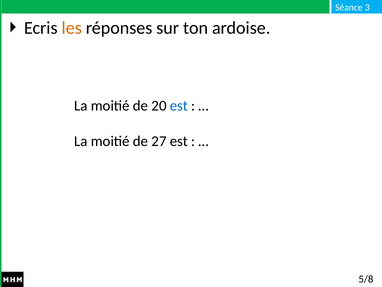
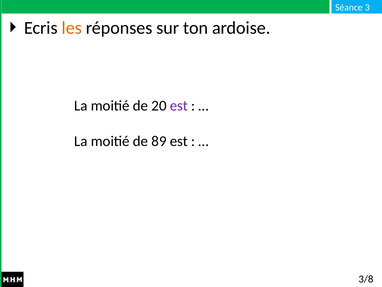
est colour: blue -> purple (179, 105)
27: 27 -> 89 (159, 141)
5/8: 5/8 -> 3/8 (366, 279)
